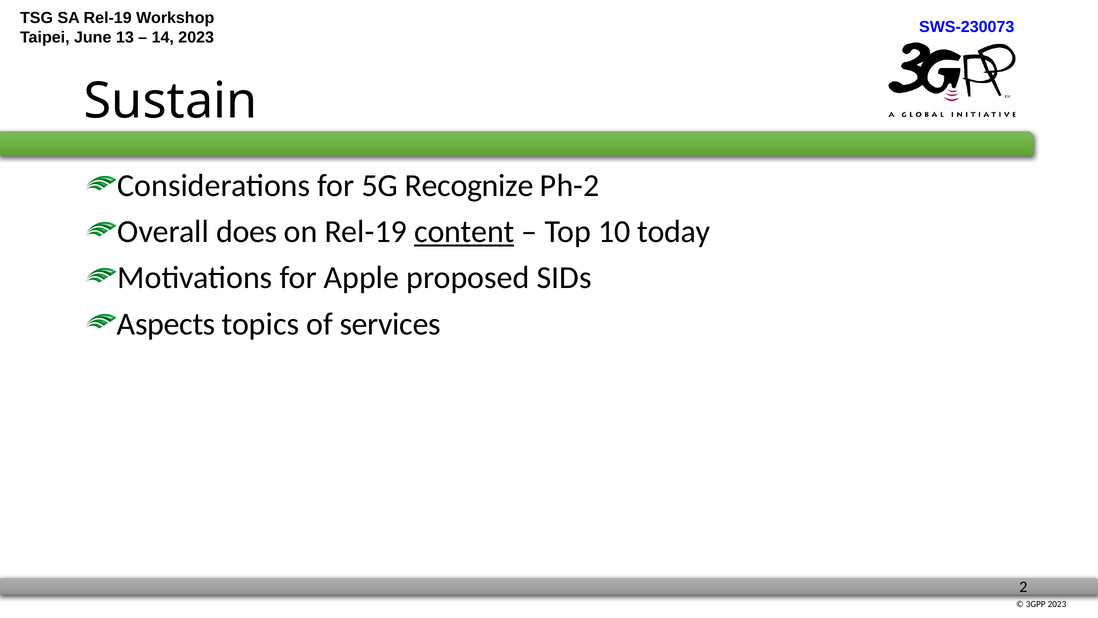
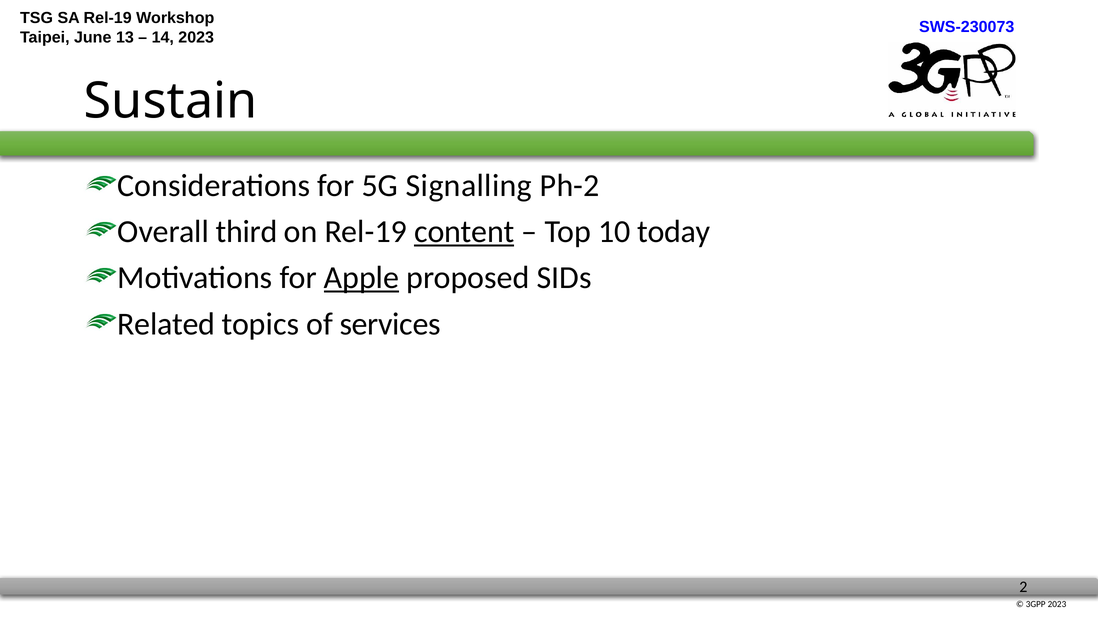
Recognize: Recognize -> Signalling (469, 186)
does: does -> third (247, 232)
Apple underline: none -> present (362, 278)
Aspects: Aspects -> Related (166, 324)
